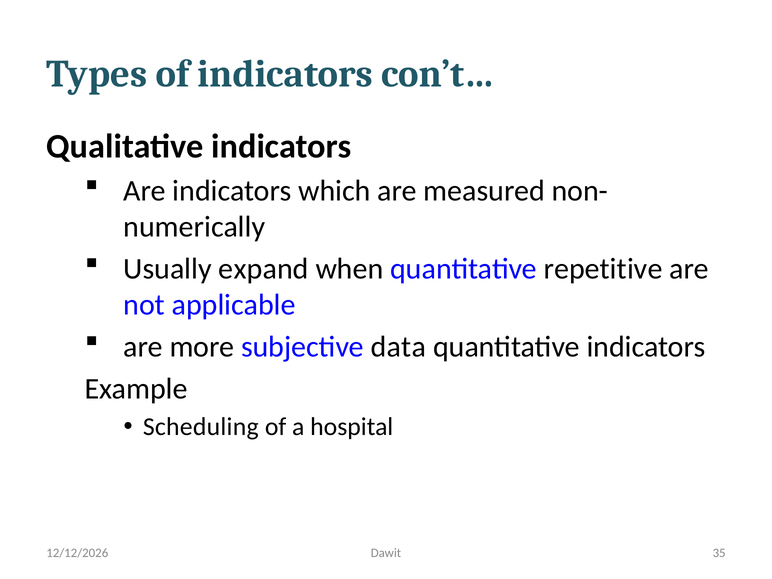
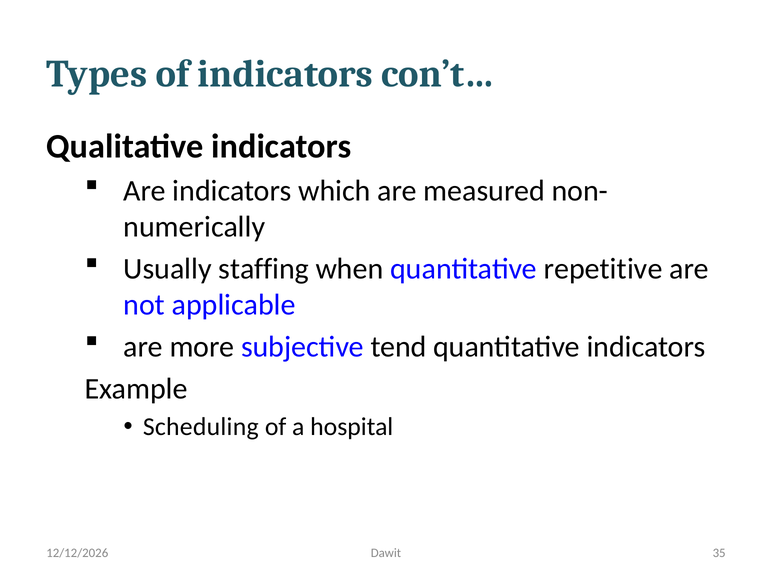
expand: expand -> staffing (264, 269)
data: data -> tend (399, 347)
